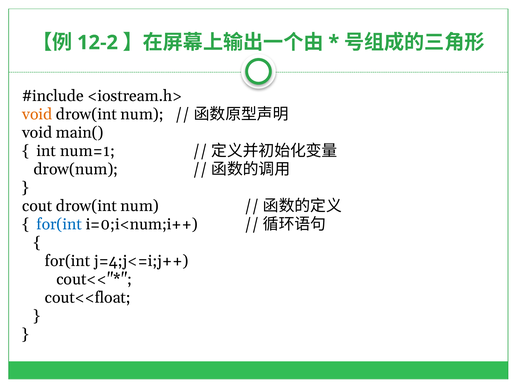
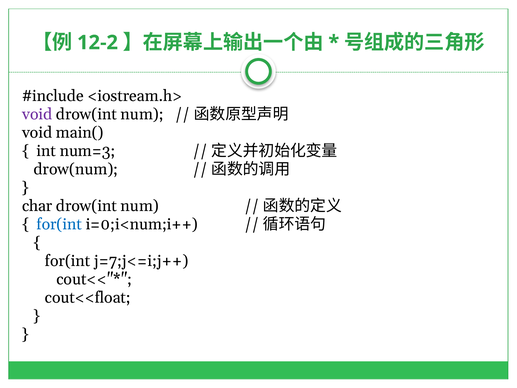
void colour: orange -> purple (37, 114)
num=1: num=1 -> num=3 (88, 151)
cout: cout -> char (37, 206)
j=4;j<=i;j++: j=4;j<=i;j++ -> j=7;j<=i;j++ (141, 261)
